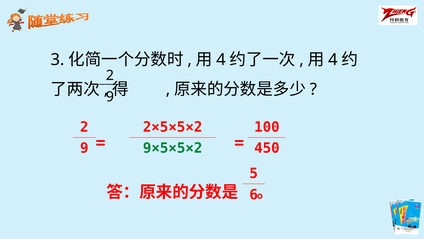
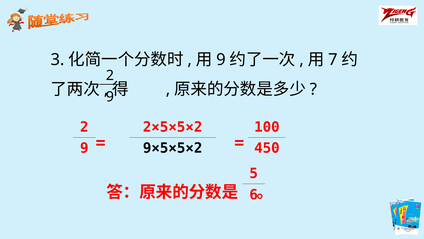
4: 4 -> 9 (221, 59)
4: 4 -> 7 (333, 59)
9×5×5×2 colour: green -> black (173, 148)
